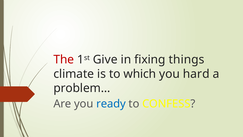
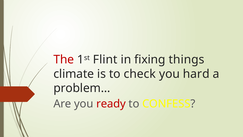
Give: Give -> Flint (105, 59)
which: which -> check (140, 74)
ready colour: blue -> red (111, 104)
